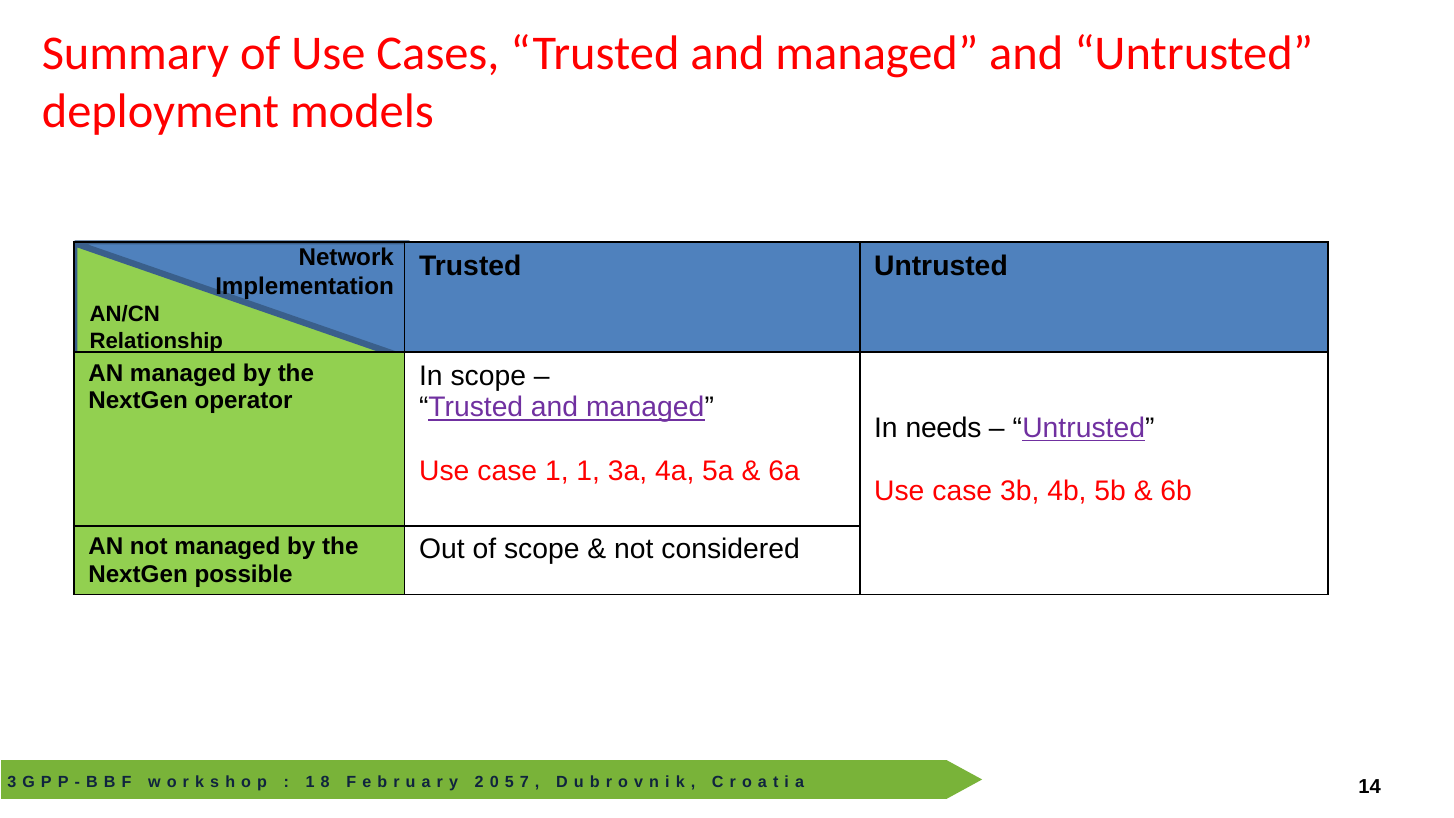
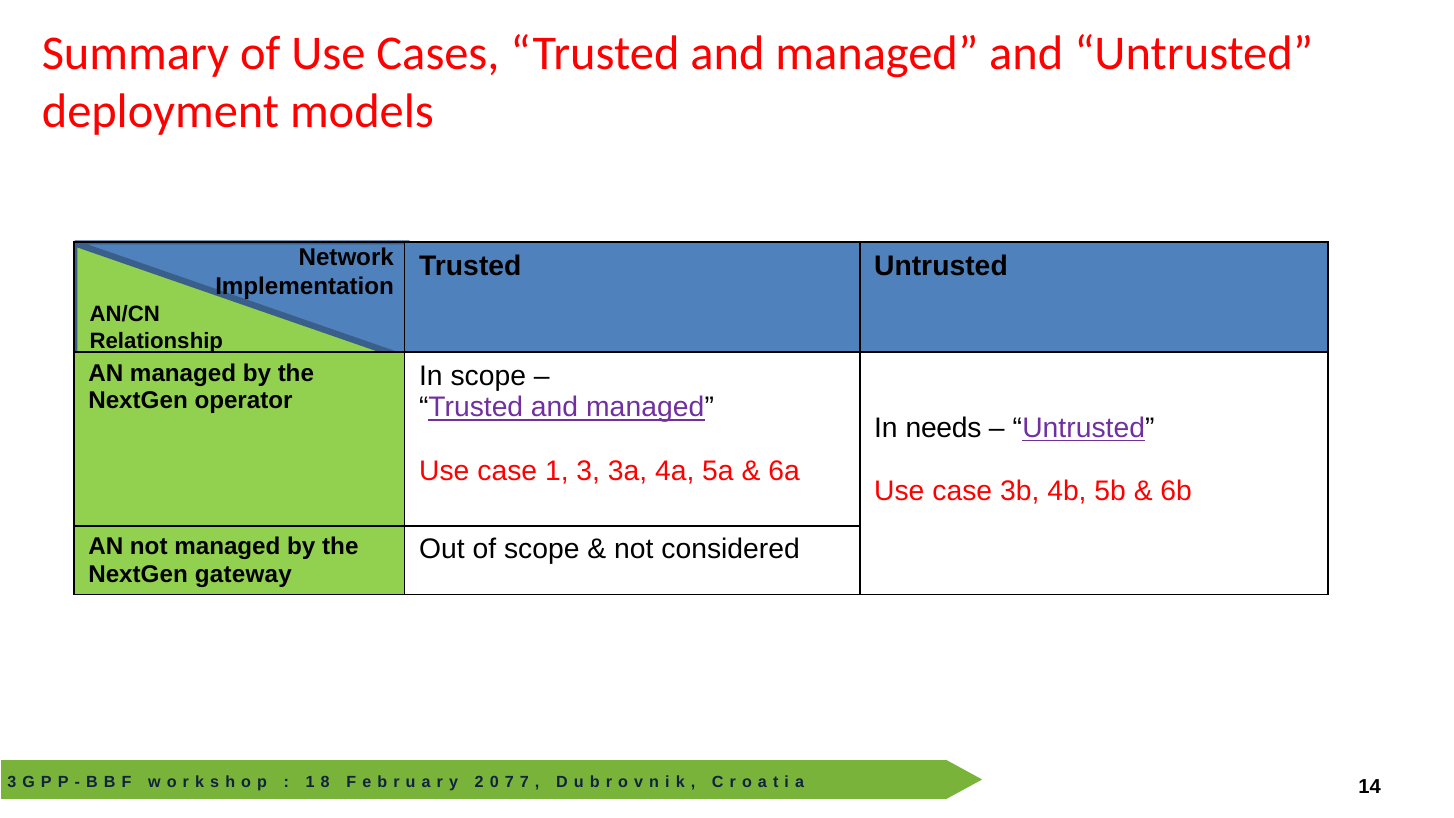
1 1: 1 -> 3 (588, 471)
possible: possible -> gateway (243, 574)
5: 5 -> 7 (509, 782)
